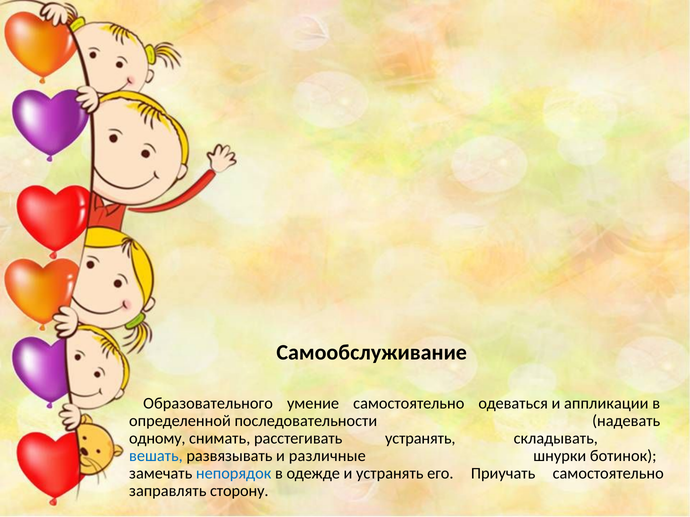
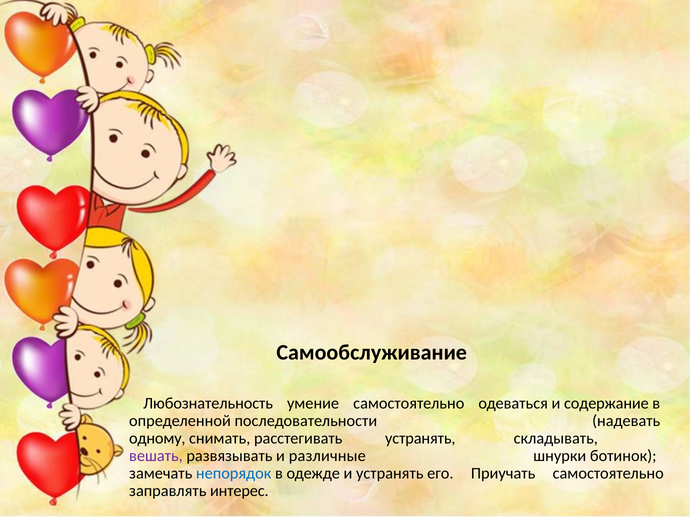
Образовательного: Образовательного -> Любознательность (208, 404)
аппликации: аппликации -> содержание (606, 404)
вешать colour: blue -> purple (156, 456)
сторону: сторону -> интерес (239, 492)
